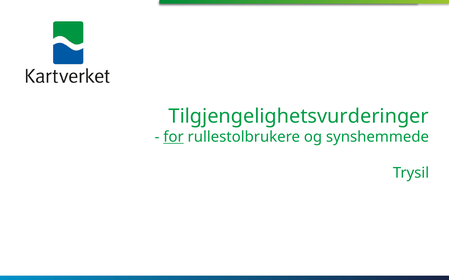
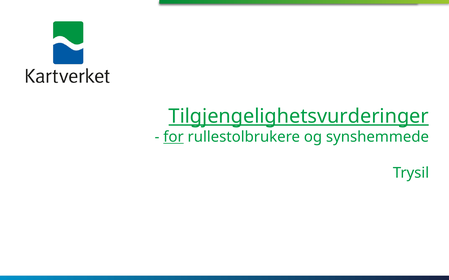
Tilgjengelighetsvurderinger underline: none -> present (299, 117)
